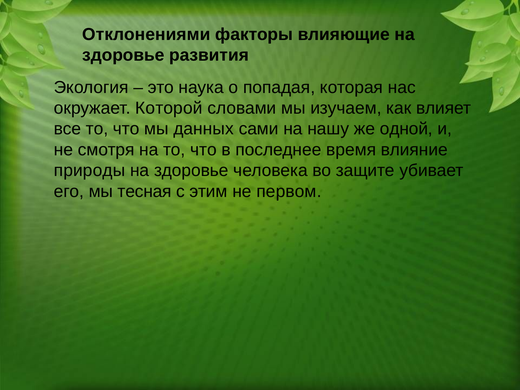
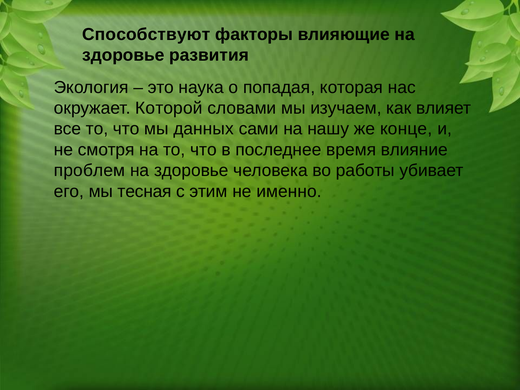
Отклонениями: Отклонениями -> Способствуют (146, 34)
одной: одной -> конце (406, 129)
природы: природы -> проблем (89, 170)
защите: защите -> работы (365, 170)
первом: первом -> именно (289, 191)
